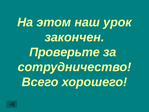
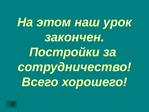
Проверьте: Проверьте -> Постройки (64, 52)
